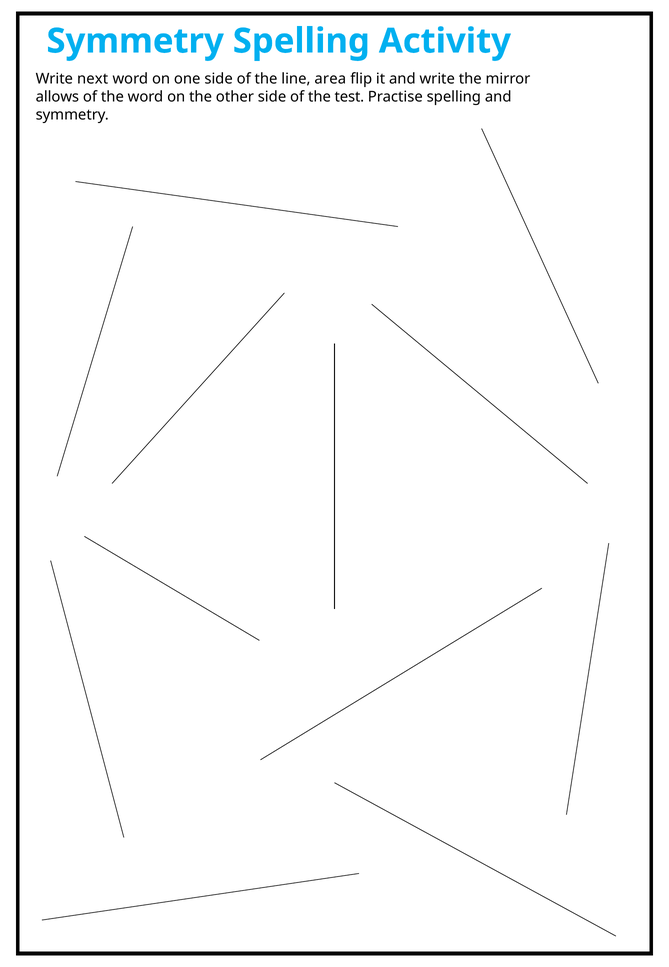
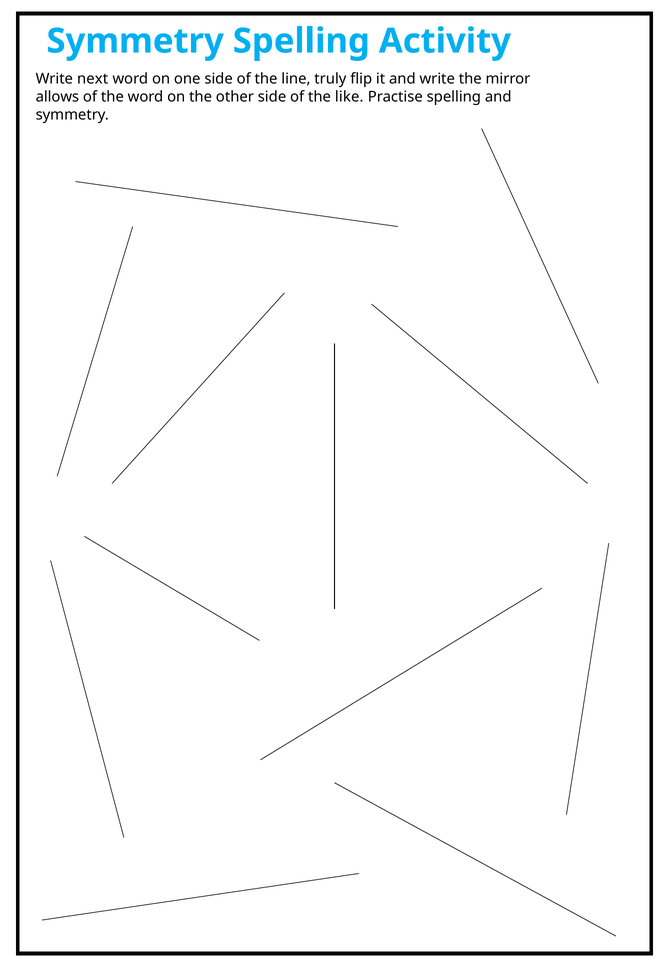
area: area -> truly (330, 79)
test: test -> like (349, 97)
